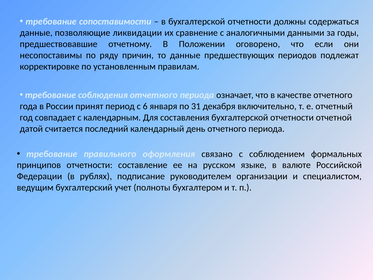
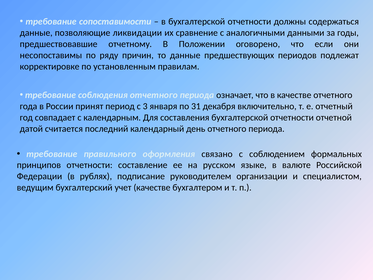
6: 6 -> 3 (145, 106)
учет полноты: полноты -> качестве (152, 187)
